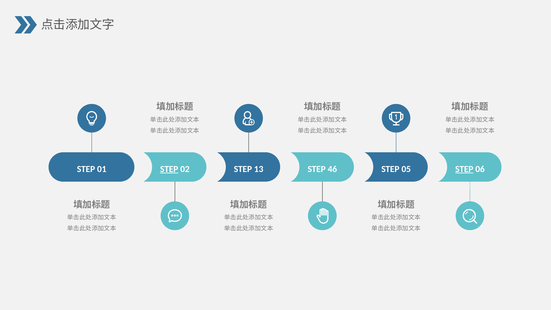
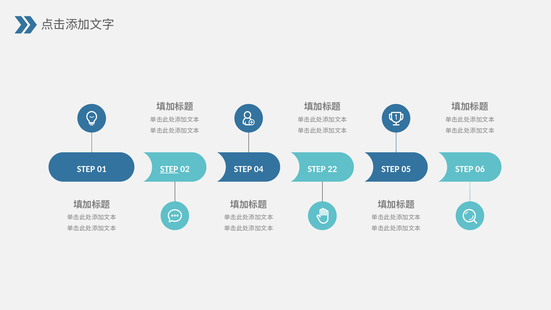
13: 13 -> 04 (259, 169)
46: 46 -> 22 (332, 169)
STEP underline: present -> none (464, 169)
